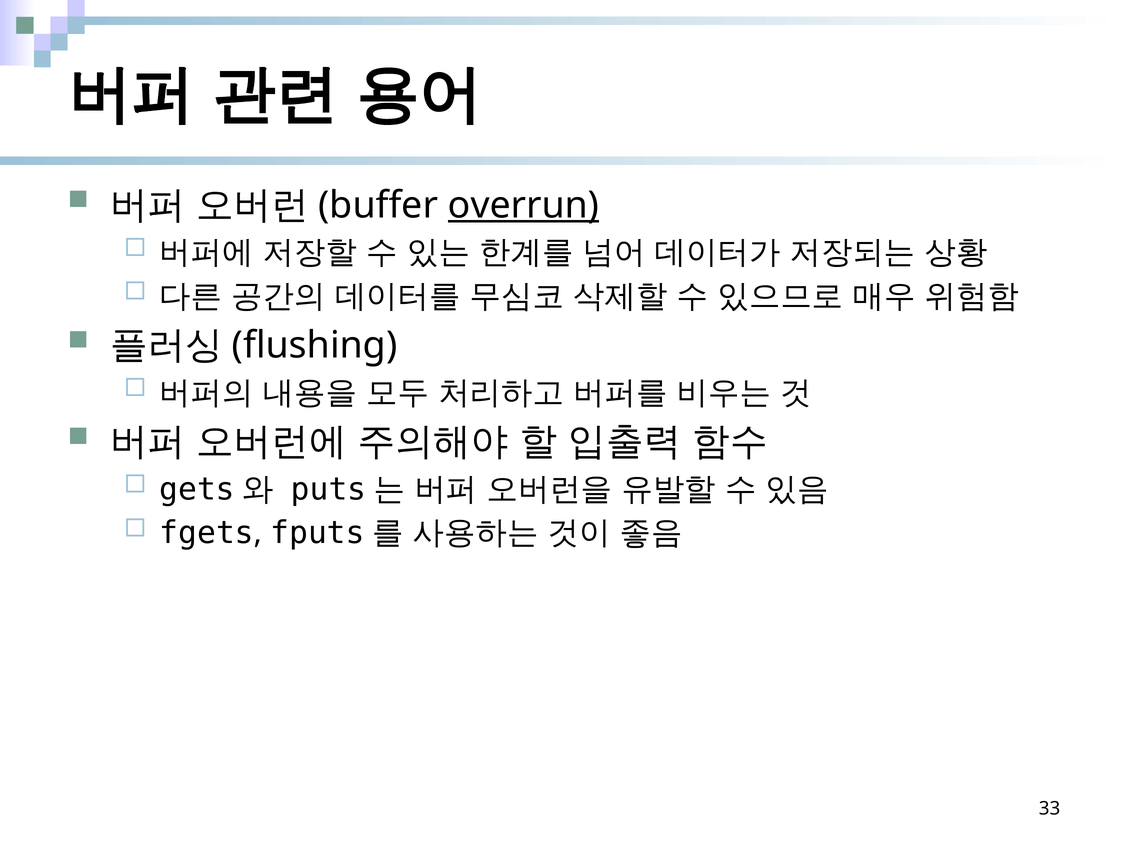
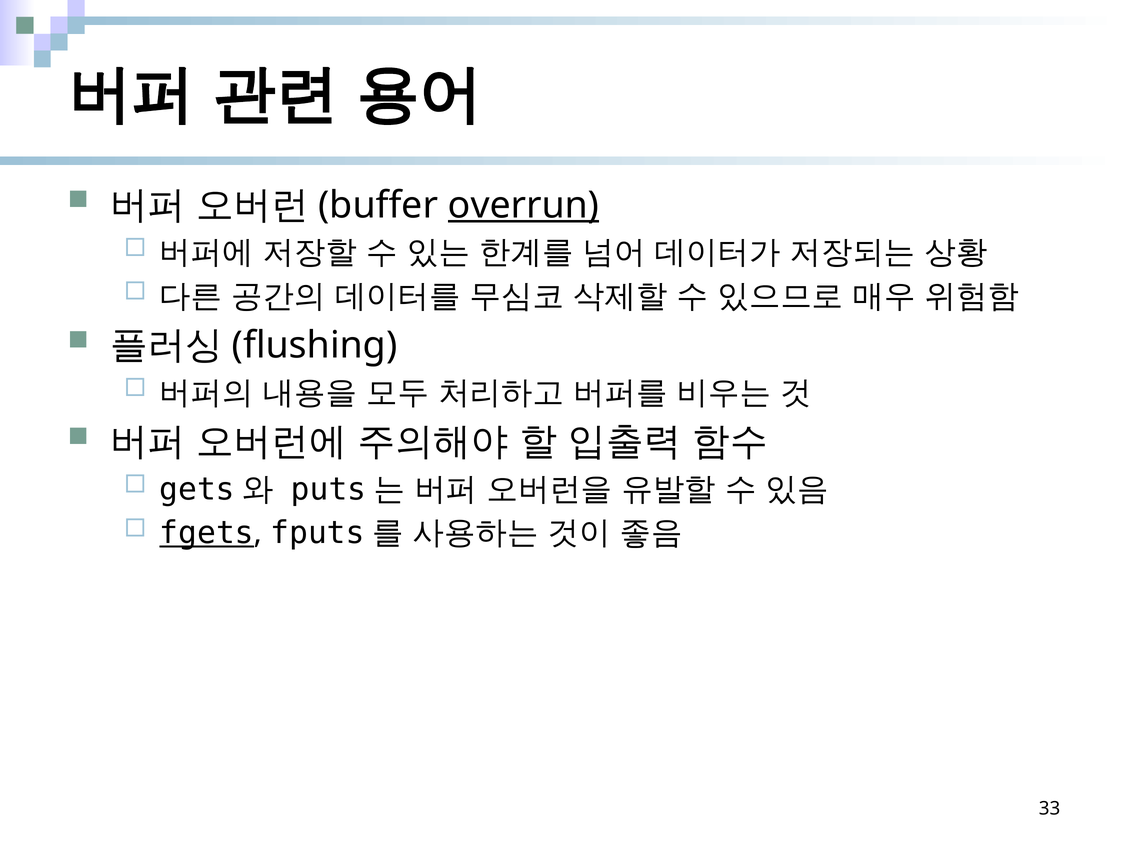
fgets underline: none -> present (207, 533)
